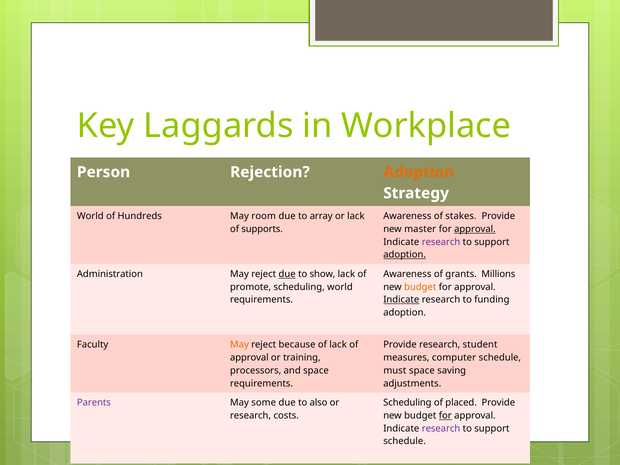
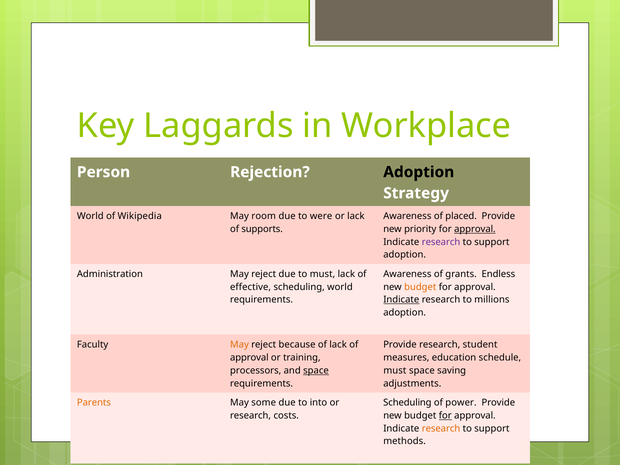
Adoption colour: orange -> black (419, 172)
Hundreds: Hundreds -> Wikipedia (140, 216)
array: array -> were (321, 216)
stakes: stakes -> placed (461, 216)
master: master -> priority (420, 229)
adoption underline: present -> none (405, 255)
due underline: present -> none (287, 274)
to show: show -> must (322, 274)
Millions: Millions -> Endless (498, 274)
promote: promote -> effective (251, 287)
funding: funding -> millions (492, 300)
computer: computer -> education (454, 358)
space underline: none -> present (316, 371)
Parents colour: purple -> orange (94, 403)
also: also -> into (318, 403)
placed: placed -> power (461, 403)
research colour: purple -> orange (441, 428)
schedule: schedule -> methods (405, 441)
